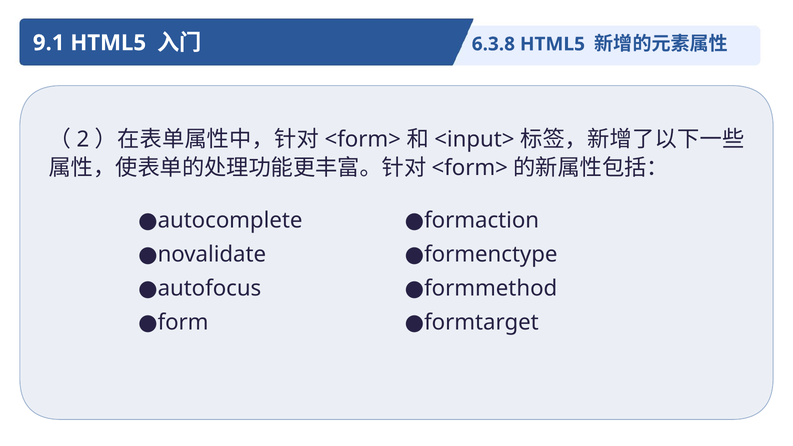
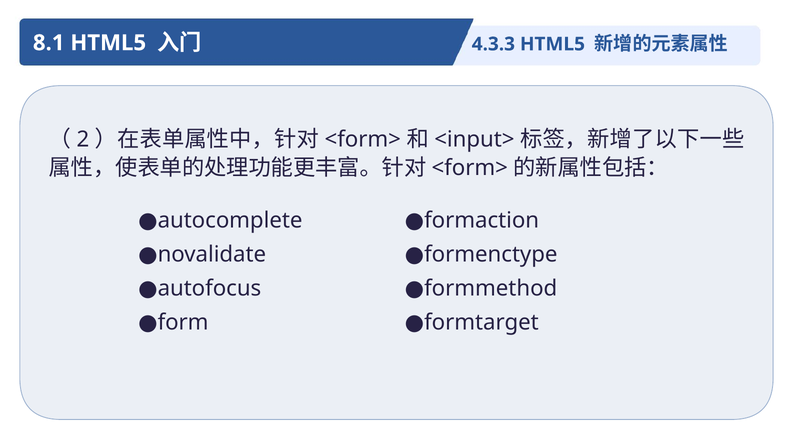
9.1: 9.1 -> 8.1 (49, 43)
6.3.8: 6.3.8 -> 4.3.3 (493, 44)
